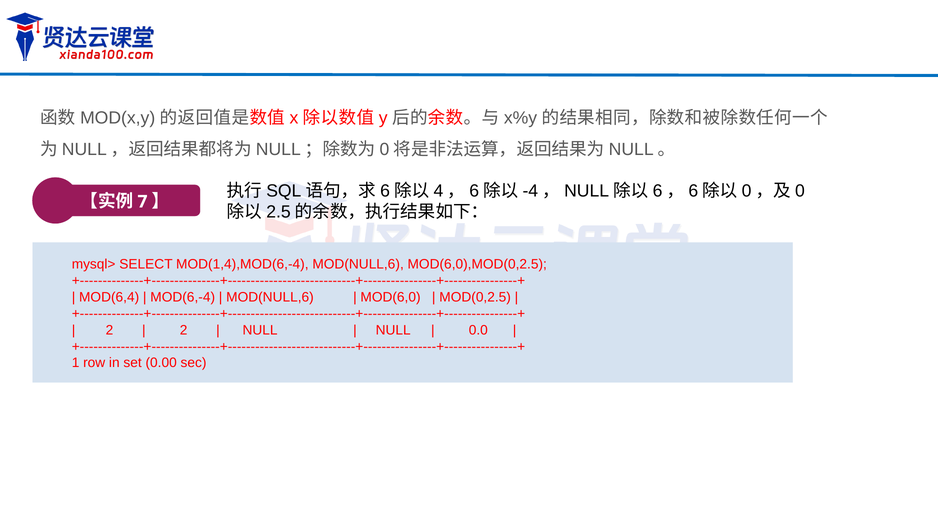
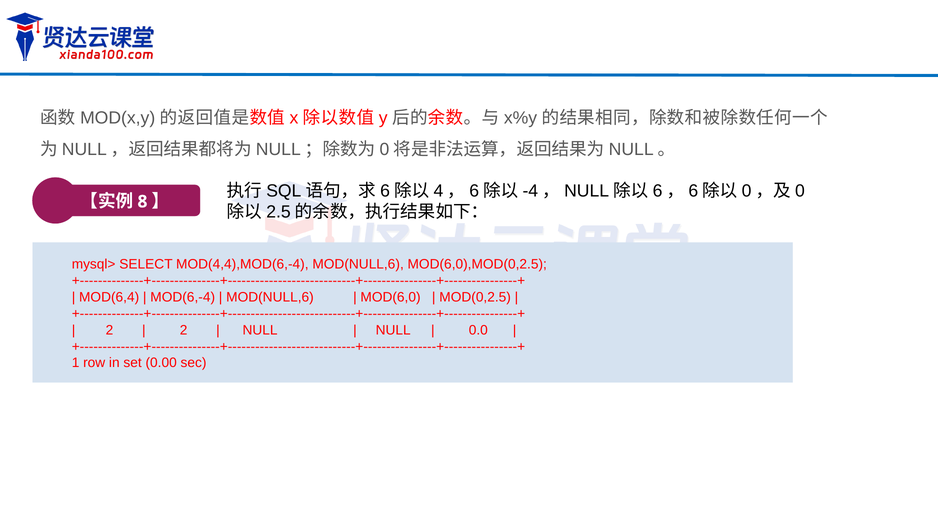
7: 7 -> 8 (142, 202)
MOD(1,4),MOD(6,-4: MOD(1,4),MOD(6,-4 -> MOD(4,4),MOD(6,-4 (242, 264)
